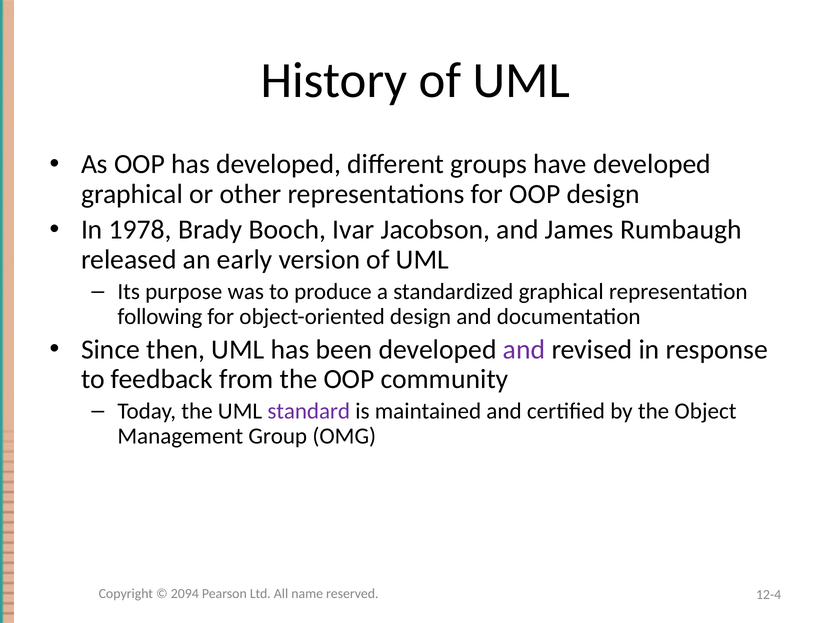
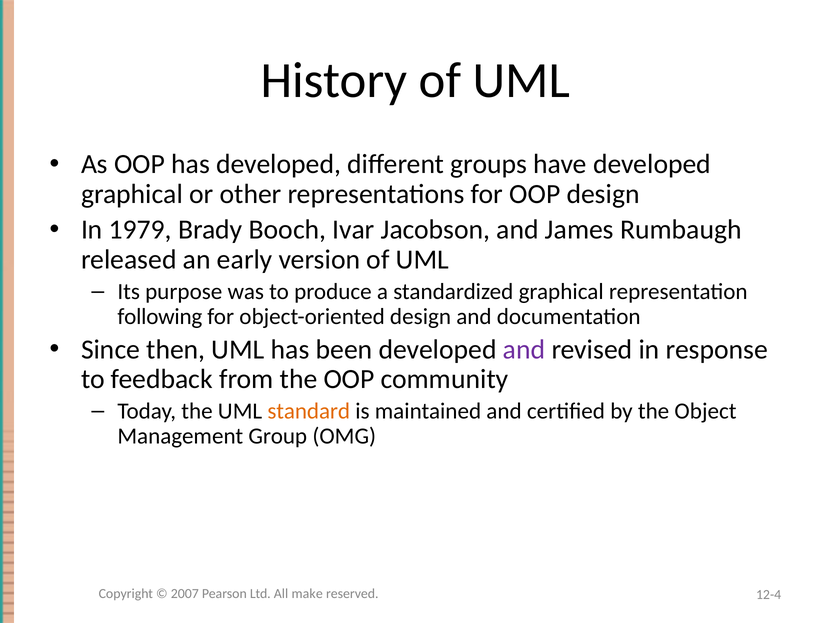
1978: 1978 -> 1979 (140, 230)
standard colour: purple -> orange (309, 411)
2094: 2094 -> 2007 (185, 594)
name: name -> make (307, 594)
